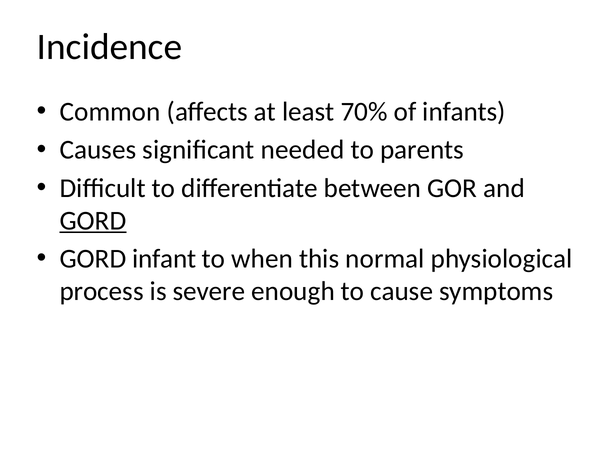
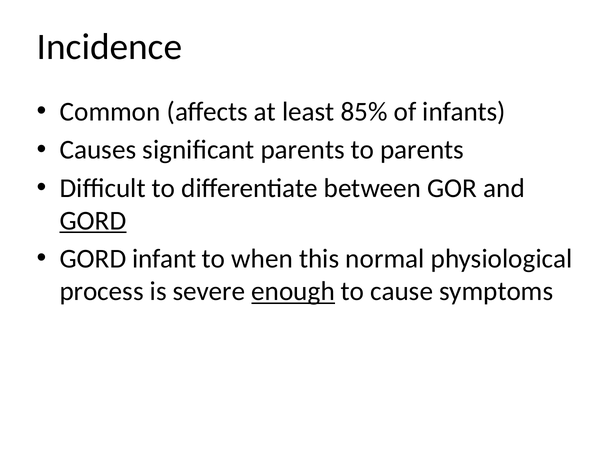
70%: 70% -> 85% (364, 112)
significant needed: needed -> parents (303, 150)
enough underline: none -> present (293, 291)
